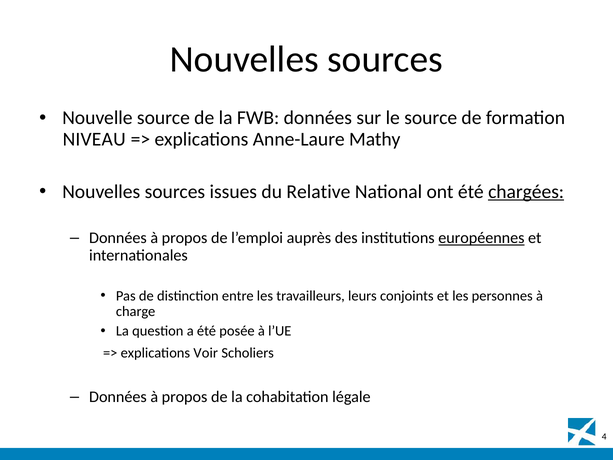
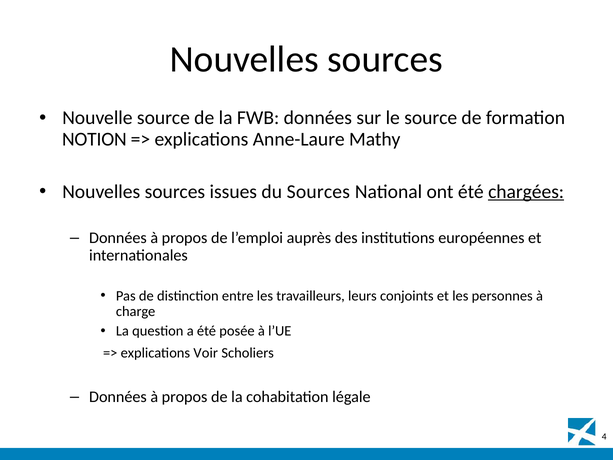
NIVEAU: NIVEAU -> NOTION (94, 139)
du Relative: Relative -> Sources (318, 191)
européennes underline: present -> none (481, 238)
